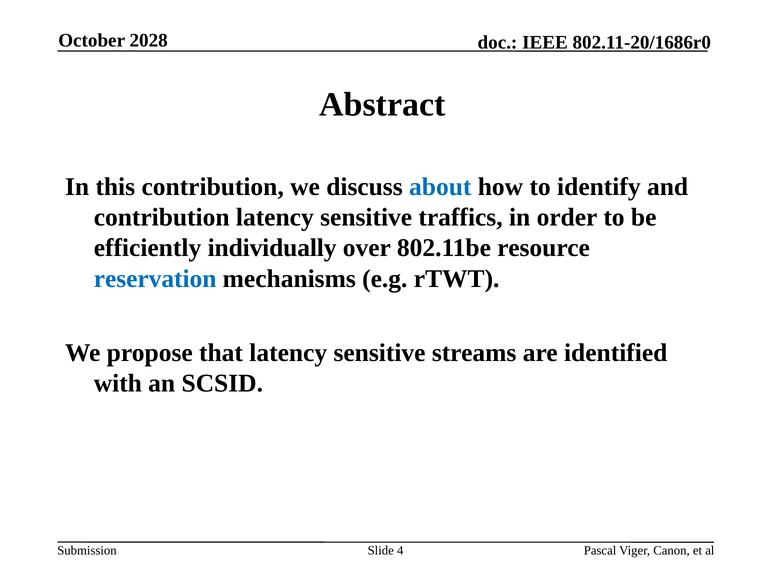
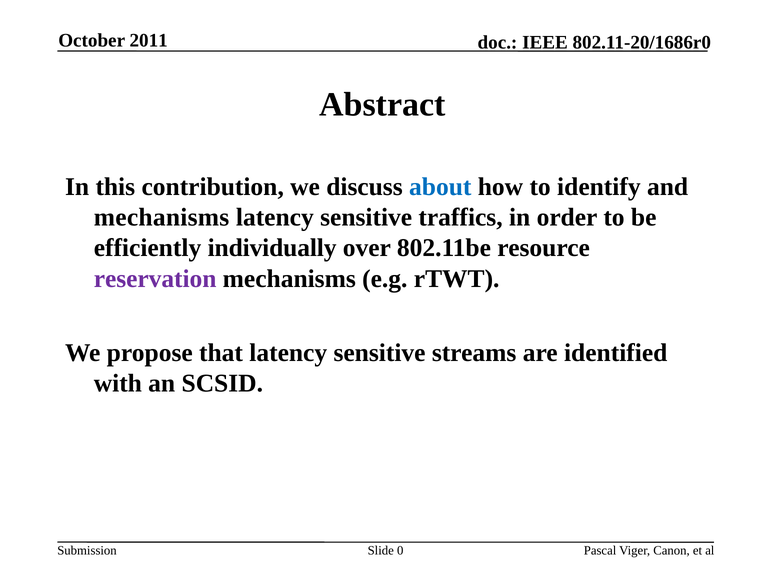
2028: 2028 -> 2011 (149, 41)
contribution: contribution -> mechanisms (162, 217)
reservation colour: blue -> purple (155, 278)
4: 4 -> 0 (400, 550)
